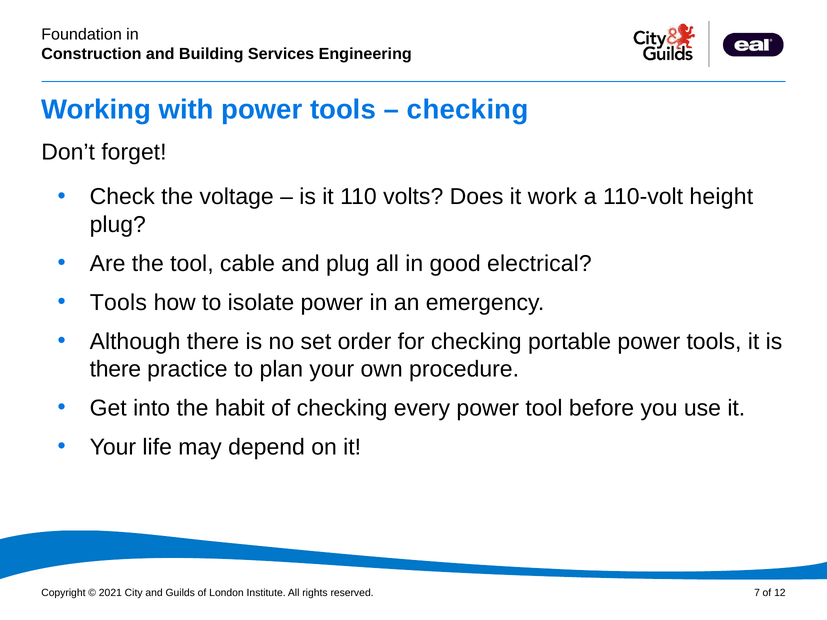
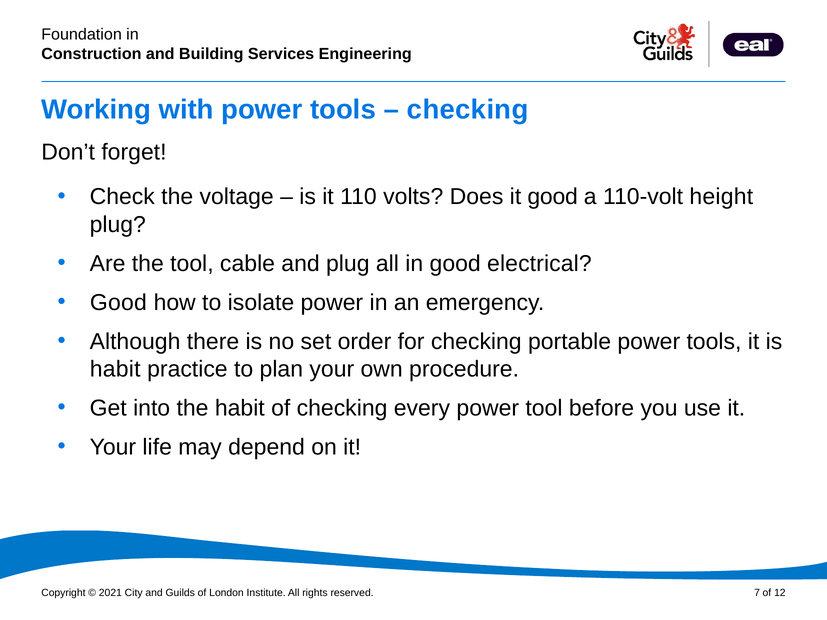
it work: work -> good (553, 197)
Tools: Tools -> Good (118, 303)
there: there -> habit (115, 369)
